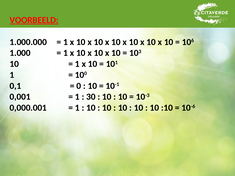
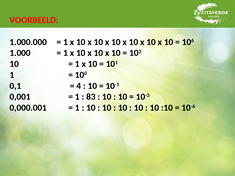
VOORBEELD underline: present -> none (34, 20)
0: 0 -> 4 (79, 86)
30: 30 -> 83 (91, 97)
